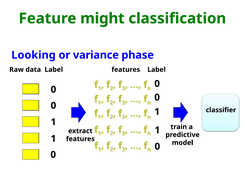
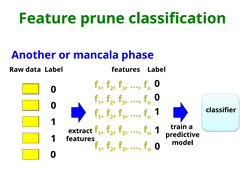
might: might -> prune (102, 18)
Looking: Looking -> Another (34, 55)
variance: variance -> mancala (96, 55)
